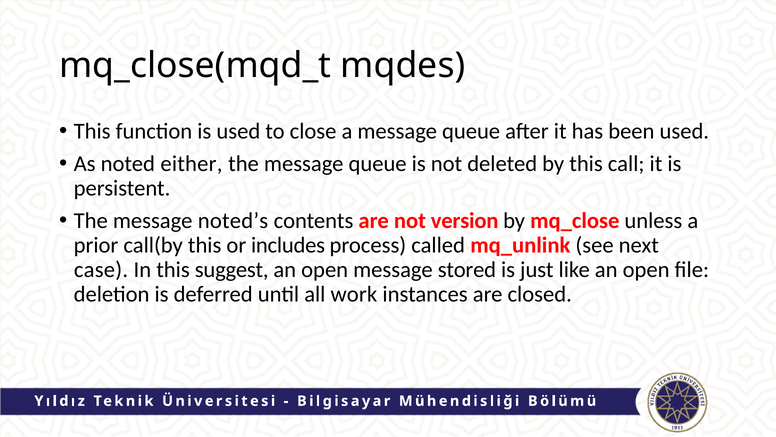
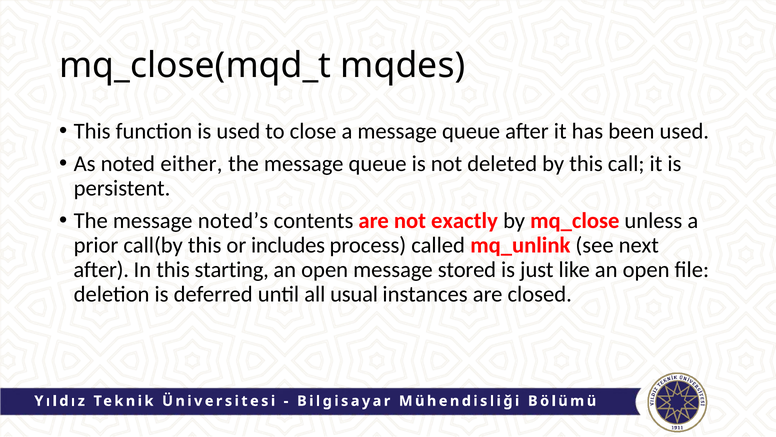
version: version -> exactly (464, 221)
case: case -> after (101, 269)
suggest: suggest -> starting (232, 269)
work: work -> usual (354, 294)
